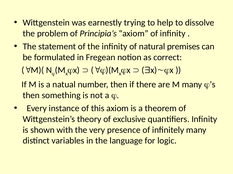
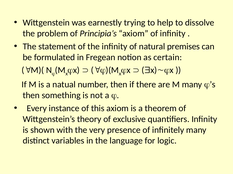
correct: correct -> certain (168, 57)
